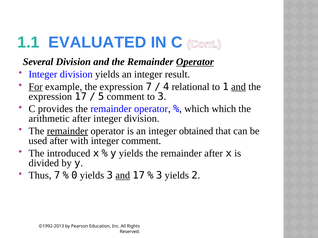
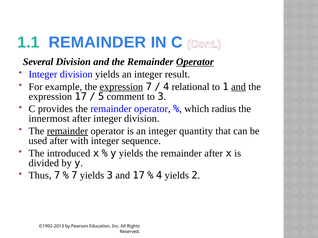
1.1 EVALUATED: EVALUATED -> REMAINDER (97, 42)
For underline: present -> none (36, 87)
expression underline: none -> present (121, 87)
which which: which -> radius (224, 109)
arithmetic: arithmetic -> innermost (49, 119)
obtained: obtained -> quantity (196, 131)
integer comment: comment -> sequence (141, 141)
0: 0 -> 7 (74, 176)
and underline: present -> none (123, 176)
3: 3 -> 4 (159, 176)
